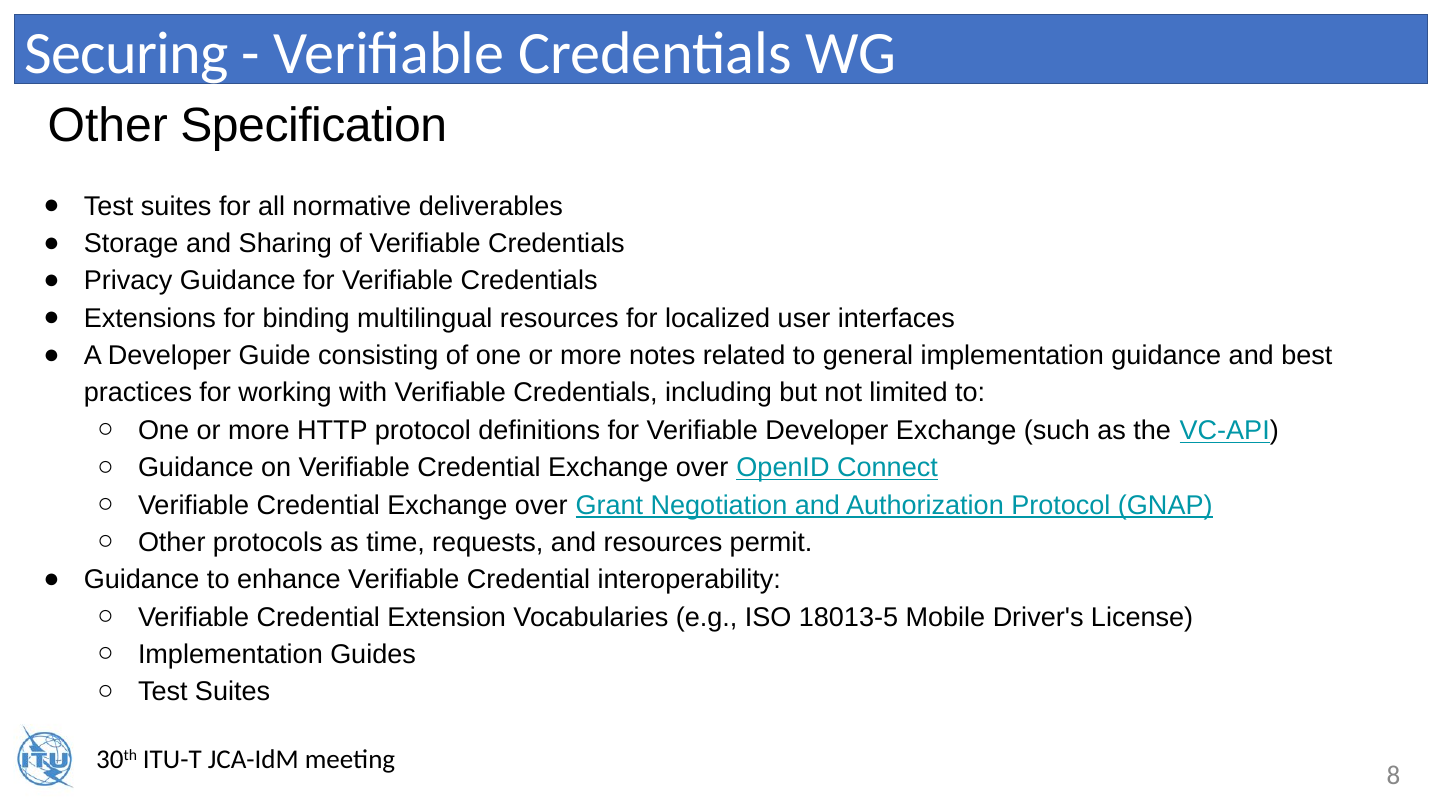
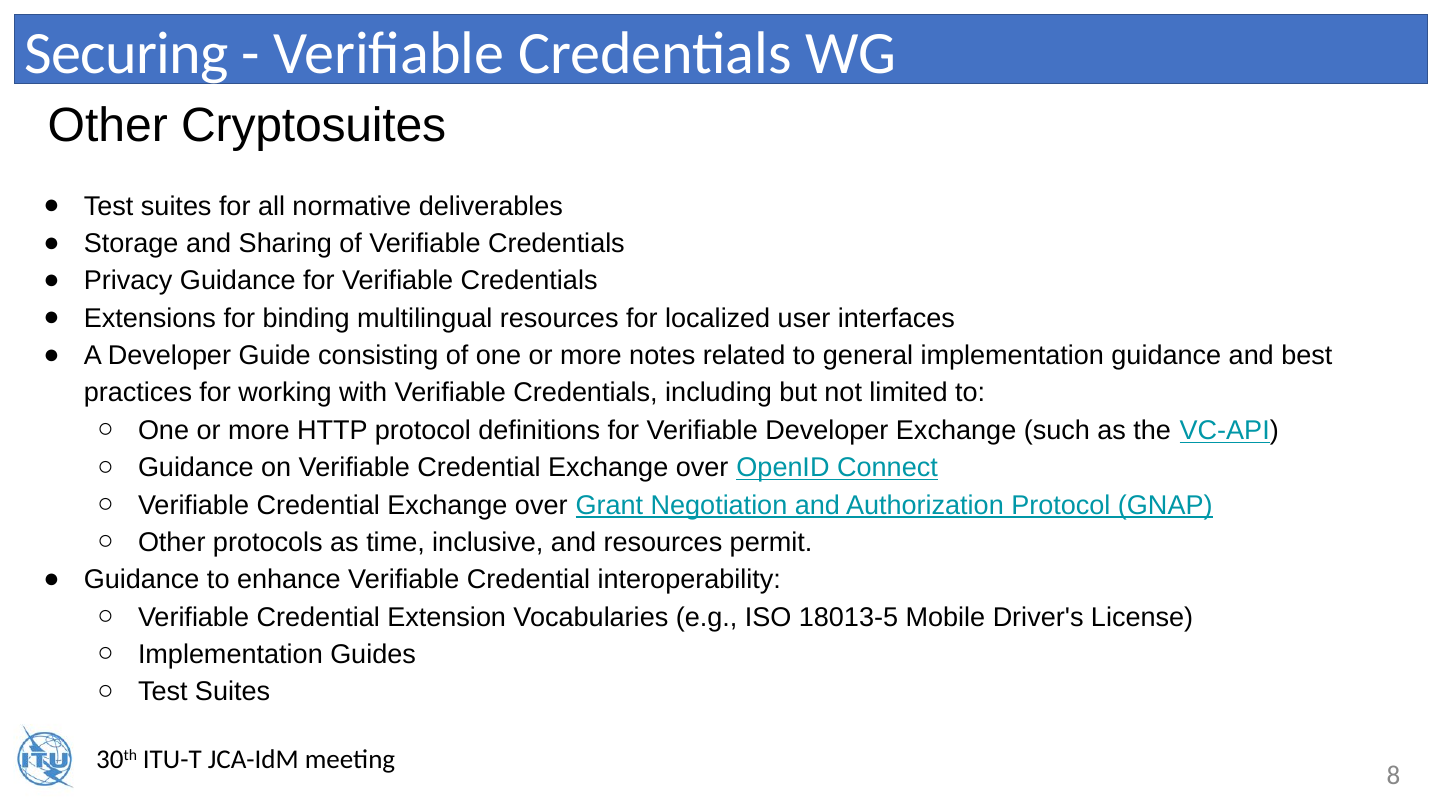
Specification: Specification -> Cryptosuites (314, 125)
requests: requests -> inclusive (488, 542)
